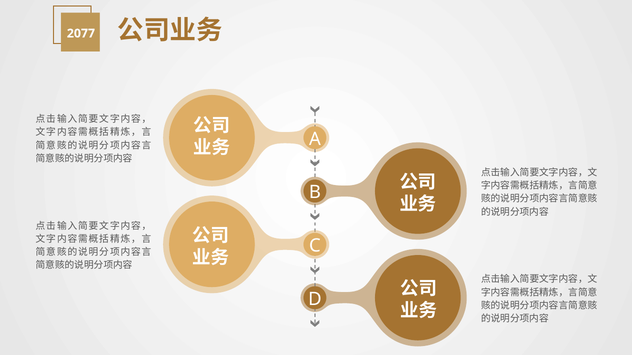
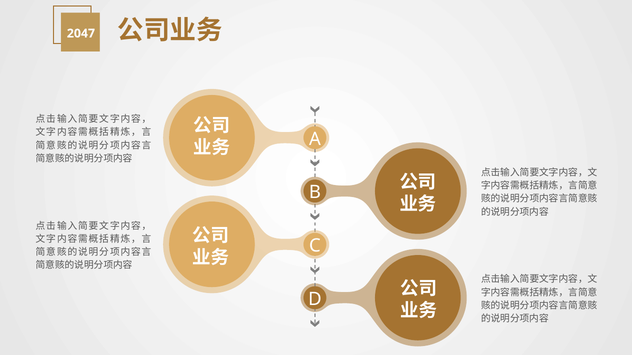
2077: 2077 -> 2047 (81, 33)
